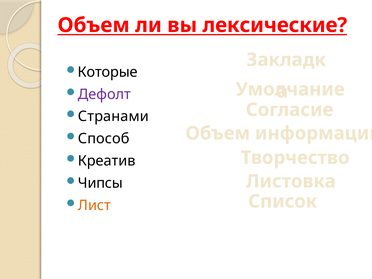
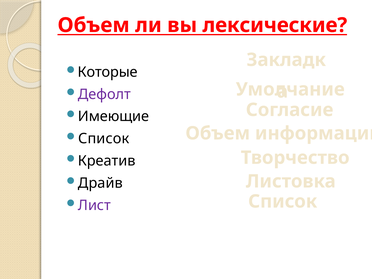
Странами: Странами -> Имеющие (114, 116)
Способ: Способ -> Список (104, 139)
Чипсы: Чипсы -> Драйв (100, 183)
Лист colour: orange -> purple (94, 205)
